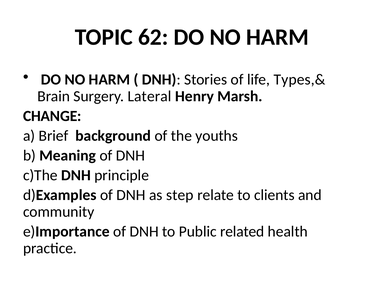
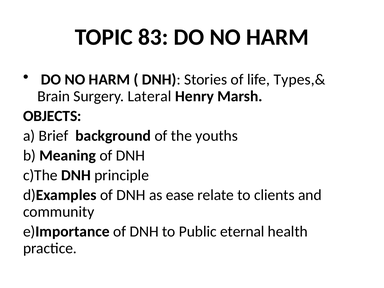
62: 62 -> 83 (153, 37)
CHANGE: CHANGE -> OBJECTS (52, 116)
step: step -> ease (180, 195)
related: related -> eternal (242, 232)
